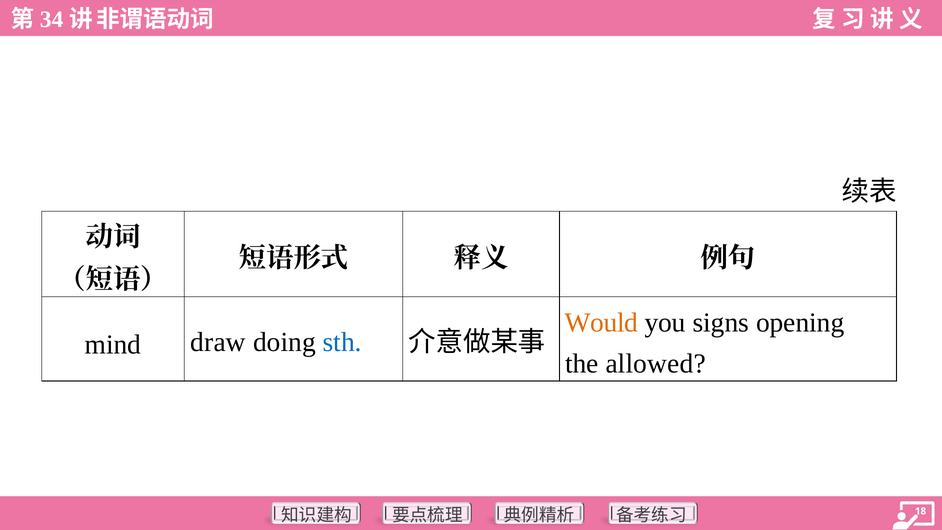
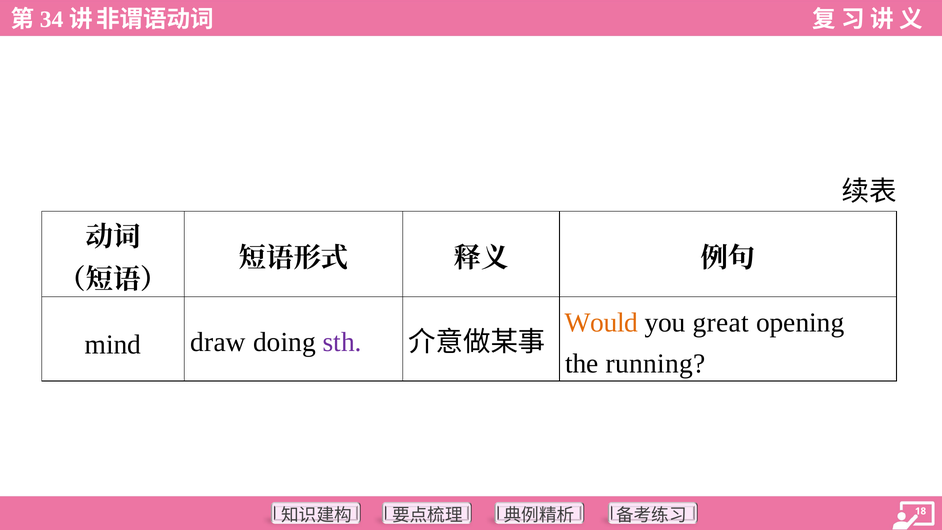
signs: signs -> great (721, 323)
sth colour: blue -> purple (342, 342)
allowed: allowed -> running (656, 364)
